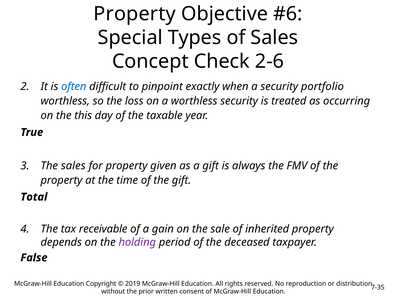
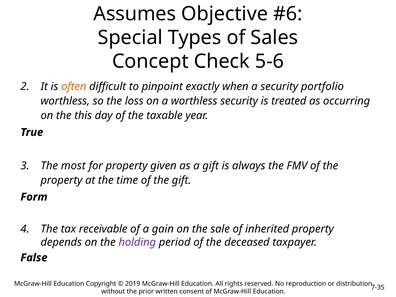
Property: Property -> Assumes (135, 14)
2-6: 2-6 -> 5-6 (269, 61)
often colour: blue -> orange (74, 87)
The sales: sales -> most (73, 166)
Total: Total -> Form (34, 197)
